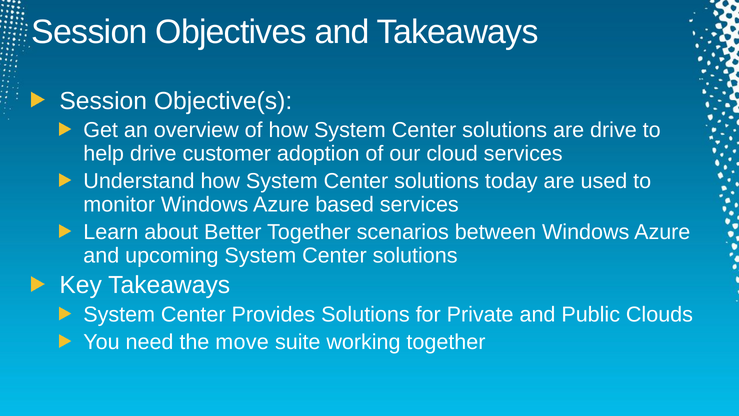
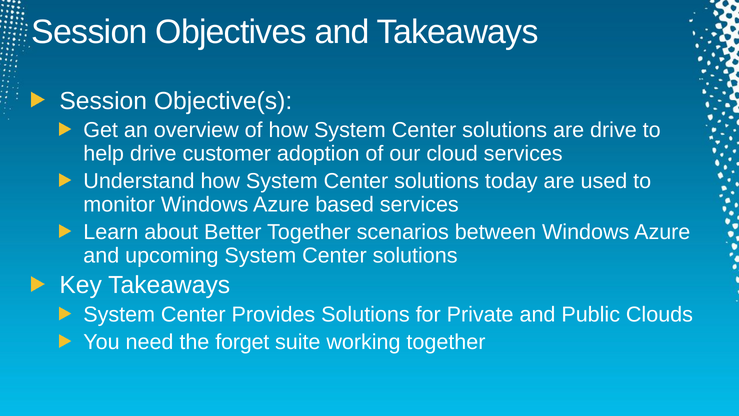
move: move -> forget (242, 342)
